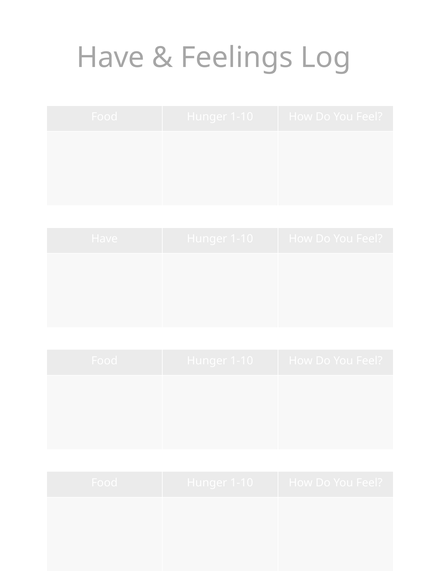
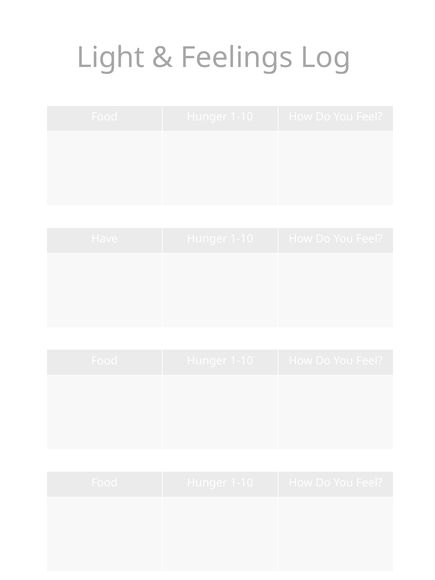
Have: Have -> Light (110, 58)
